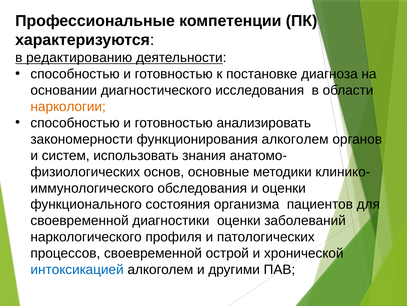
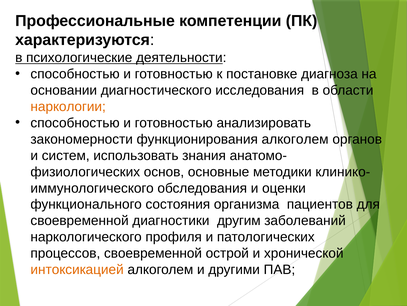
редактированию: редактированию -> психологические (79, 57)
диагностики оценки: оценки -> другим (239, 220)
интоксикацией colour: blue -> orange (77, 269)
